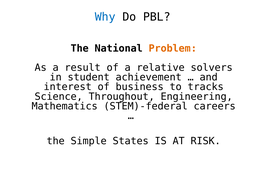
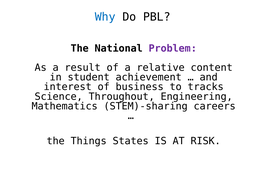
Problem colour: orange -> purple (173, 48)
solvers: solvers -> content (212, 68)
STEM)-federal: STEM)-federal -> STEM)-sharing (146, 106)
Simple: Simple -> Things (89, 141)
